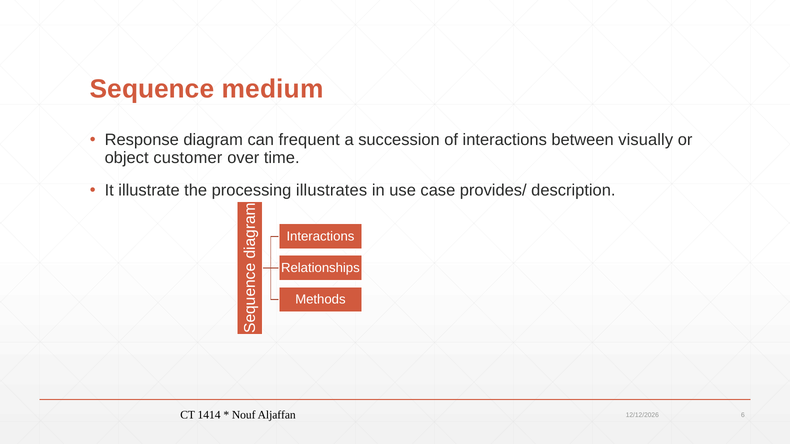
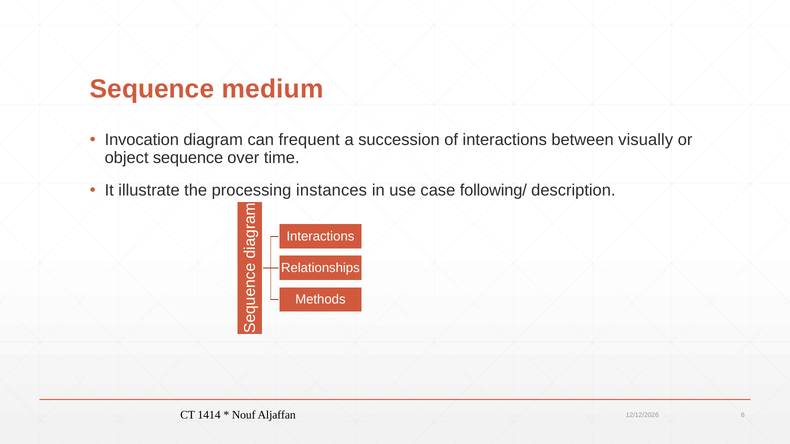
Response: Response -> Invocation (142, 140)
object customer: customer -> sequence (188, 158)
illustrates: illustrates -> instances (332, 190)
provides/: provides/ -> following/ (493, 190)
